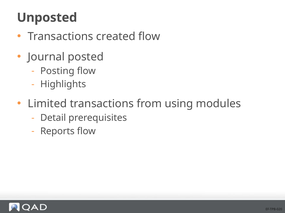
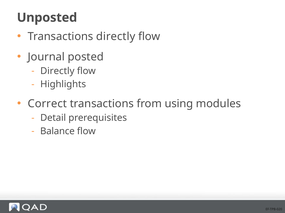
Transactions created: created -> directly (116, 37)
Posting: Posting -> Directly (57, 71)
Limited: Limited -> Correct (47, 104)
Reports: Reports -> Balance (57, 132)
